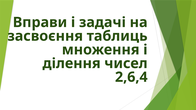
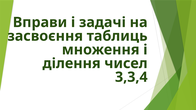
2,6,4: 2,6,4 -> 3,3,4 (131, 77)
